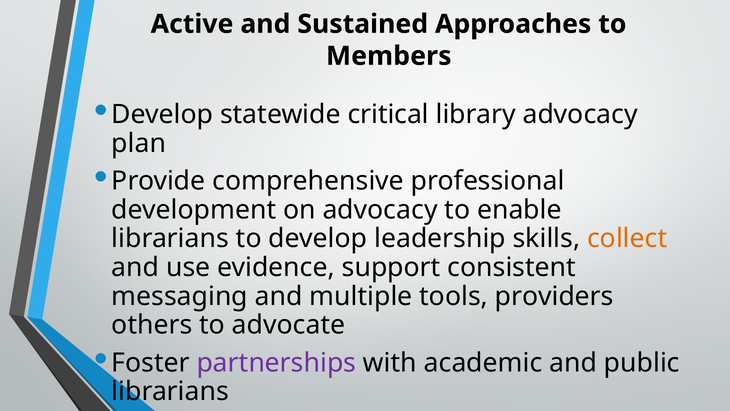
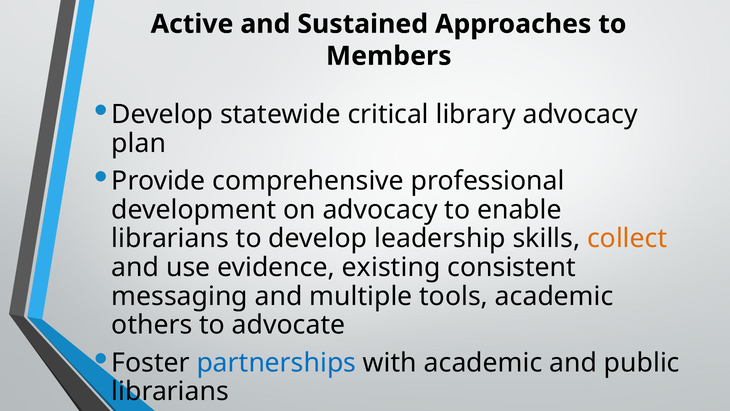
support: support -> existing (391, 267)
tools providers: providers -> academic (554, 296)
partnerships colour: purple -> blue (276, 362)
